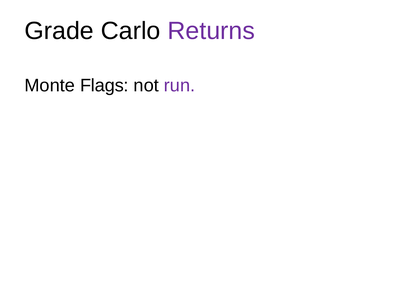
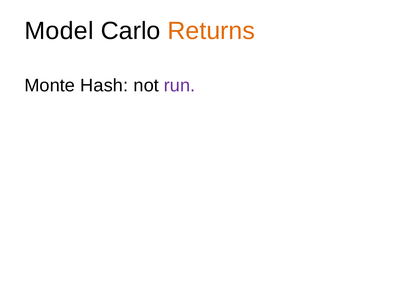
Grade: Grade -> Model (59, 31)
Returns colour: purple -> orange (211, 31)
Flags: Flags -> Hash (104, 86)
